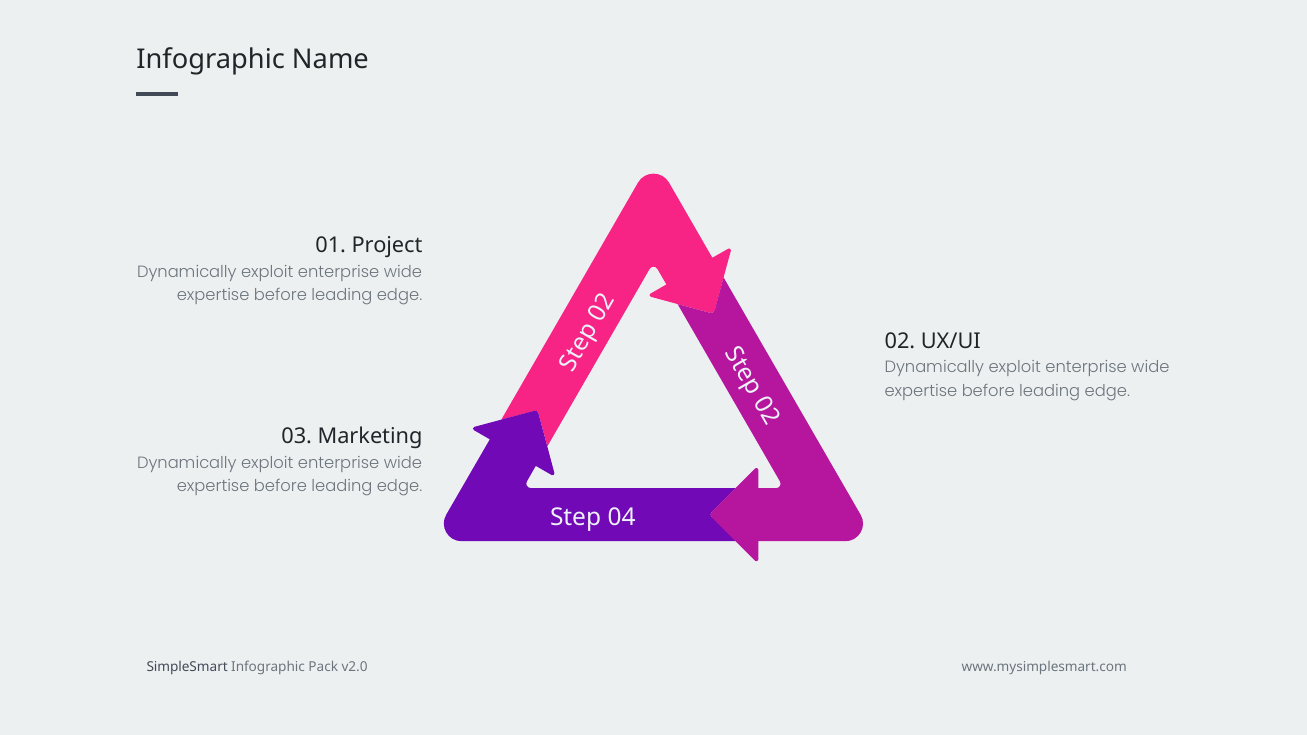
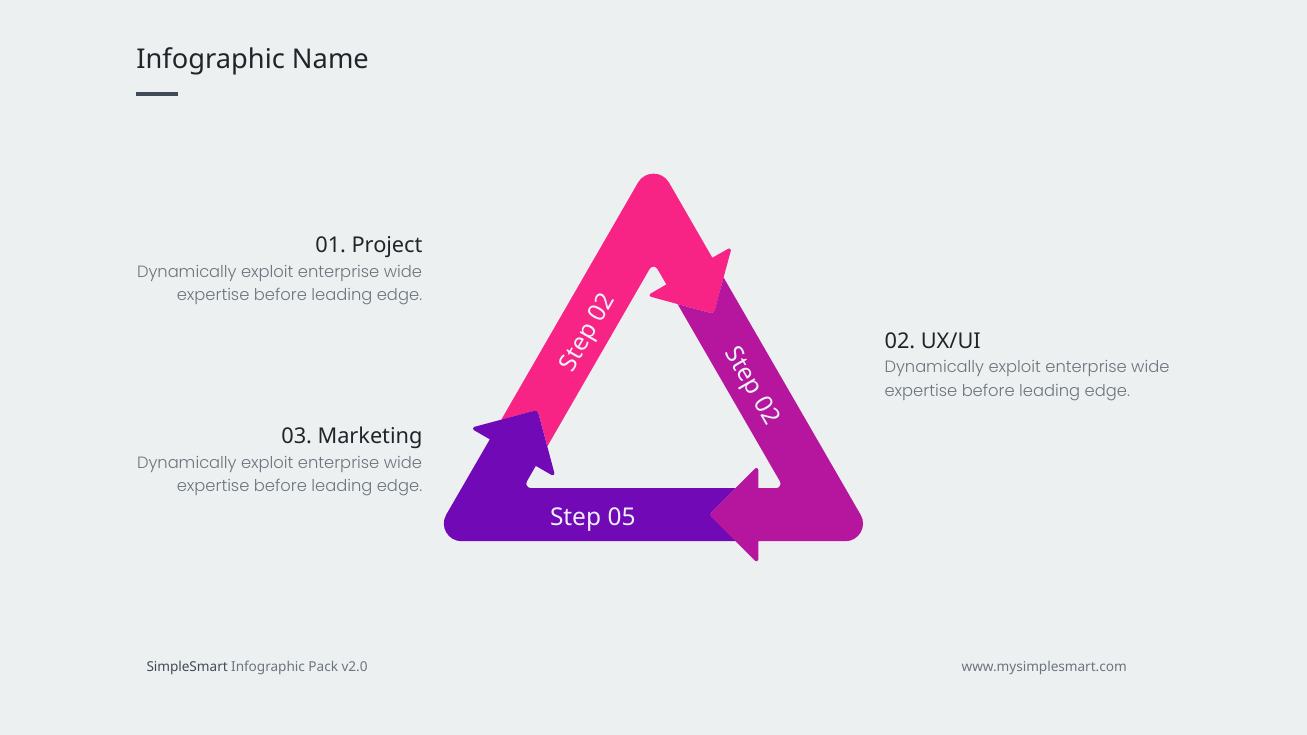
04: 04 -> 05 (622, 518)
